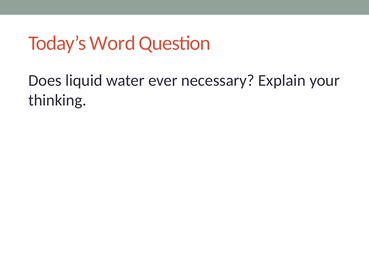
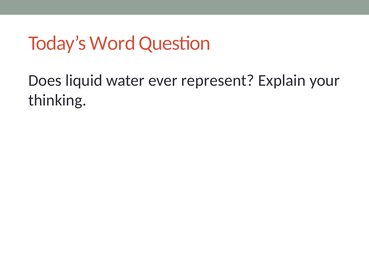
necessary: necessary -> represent (218, 80)
